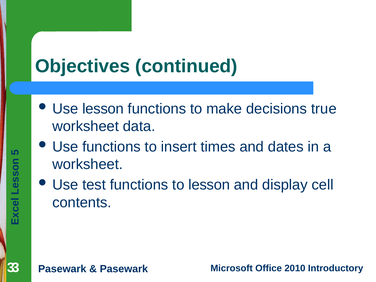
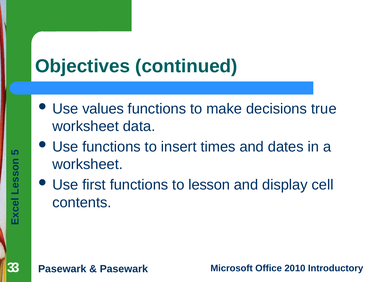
Use lesson: lesson -> values (103, 109)
test: test -> first (94, 185)
